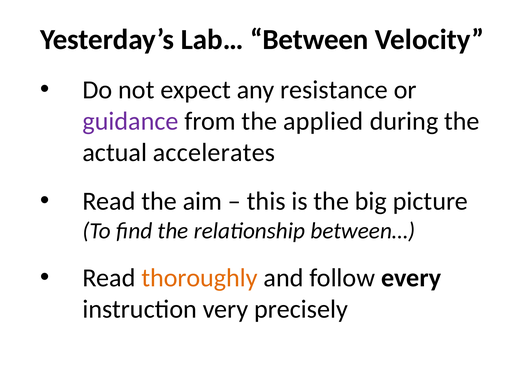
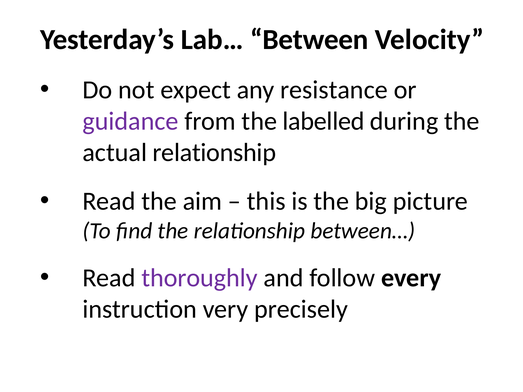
applied: applied -> labelled (324, 121)
actual accelerates: accelerates -> relationship (214, 153)
thoroughly colour: orange -> purple (200, 278)
